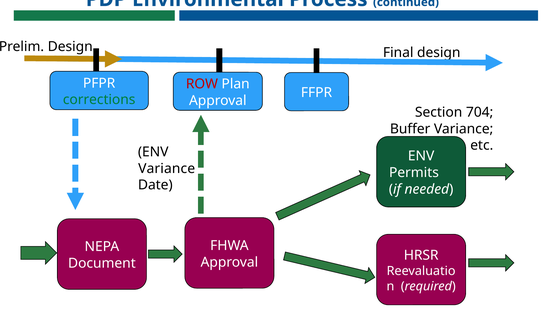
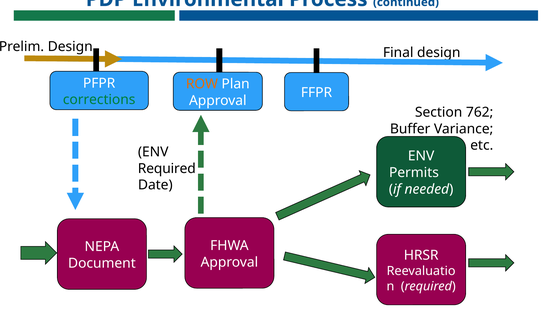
ROW colour: red -> orange (202, 84)
704: 704 -> 762 (480, 112)
Variance: Variance -> Required (167, 169)
